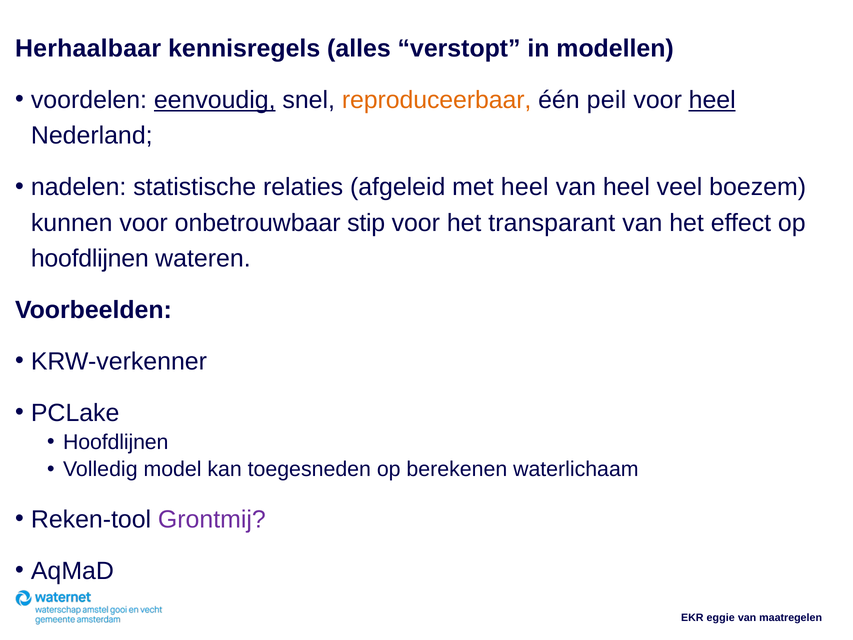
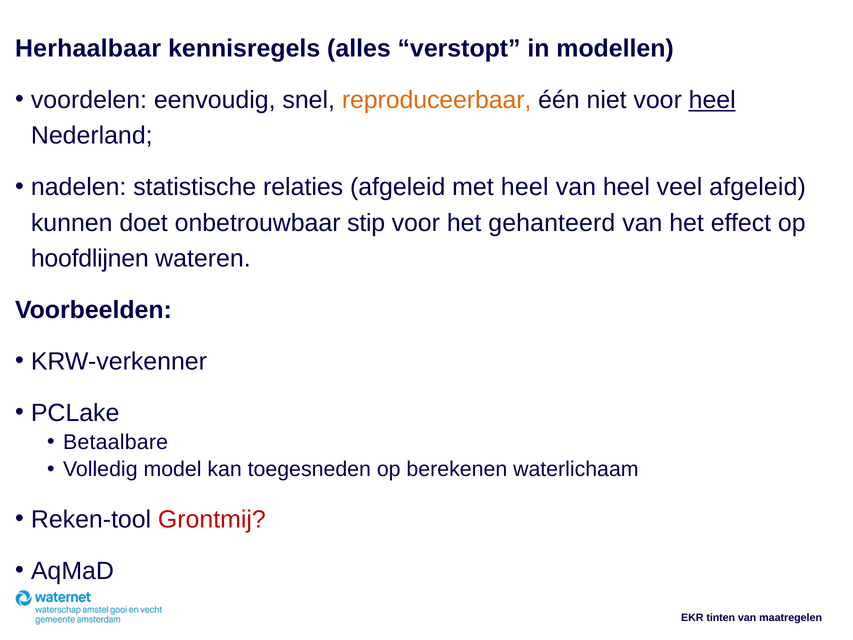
eenvoudig underline: present -> none (215, 100)
peil: peil -> niet (607, 100)
veel boezem: boezem -> afgeleid (758, 187)
kunnen voor: voor -> doet (144, 223)
transparant: transparant -> gehanteerd (552, 223)
Hoofdlijnen: Hoofdlijnen -> Betaalbare (116, 442)
Grontmij colour: purple -> red (212, 519)
eggie: eggie -> tinten (721, 618)
